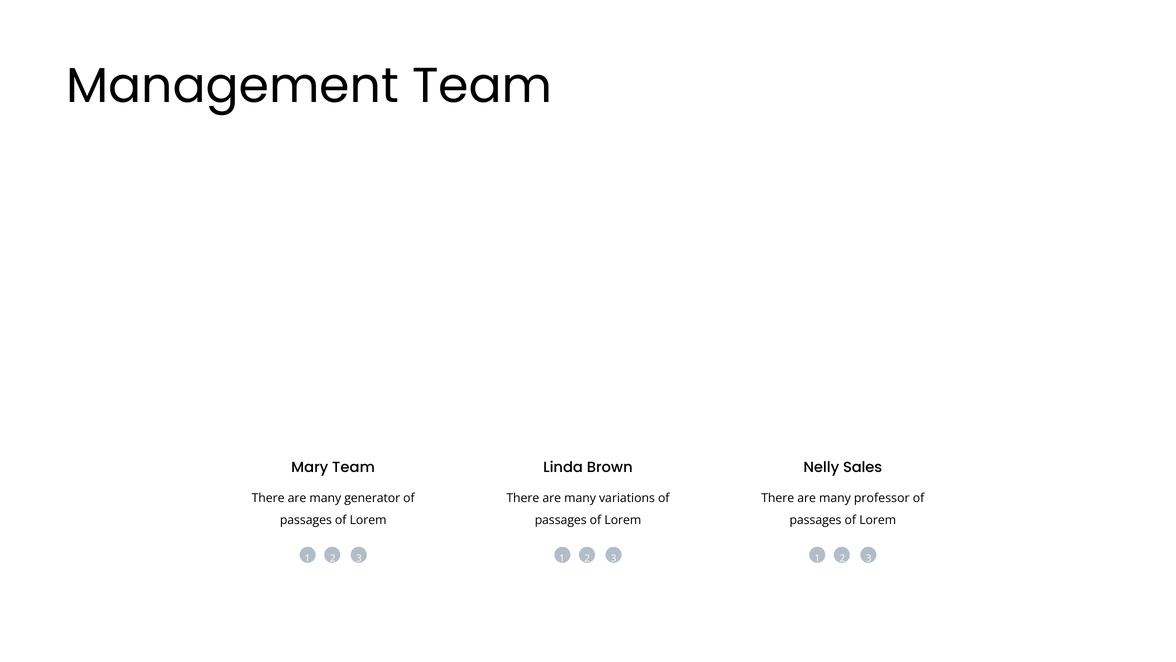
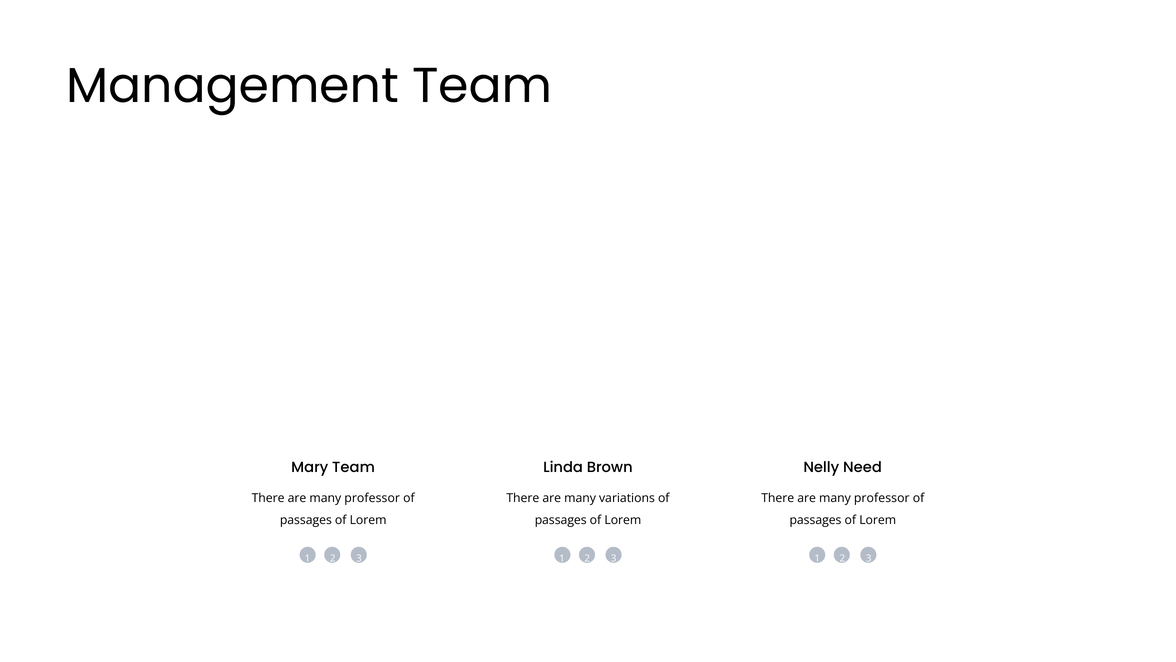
Sales: Sales -> Need (862, 467)
generator: generator -> professor (372, 498)
